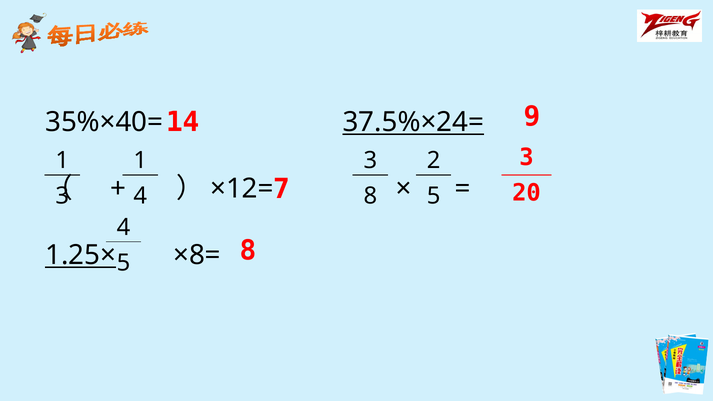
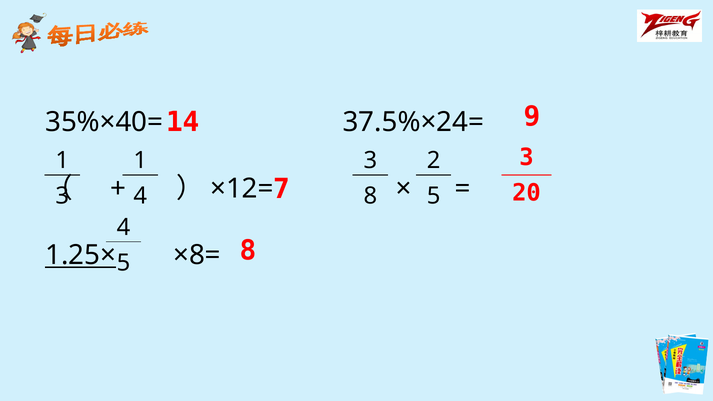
37.5%×24= underline: present -> none (413, 122)
